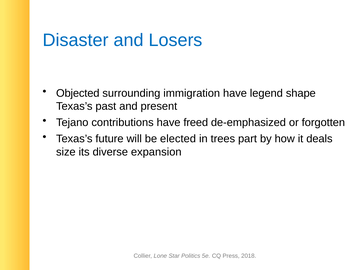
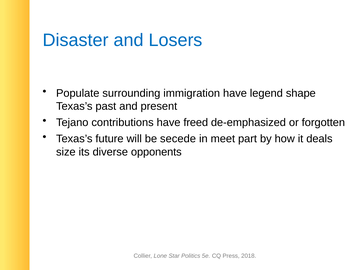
Objected: Objected -> Populate (78, 93)
elected: elected -> secede (178, 139)
trees: trees -> meet (223, 139)
expansion: expansion -> opponents (156, 152)
